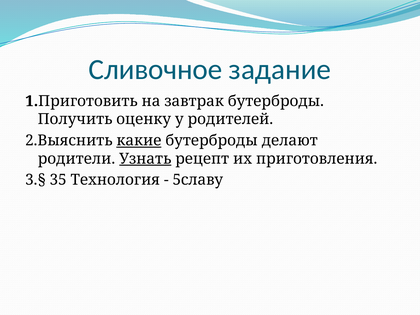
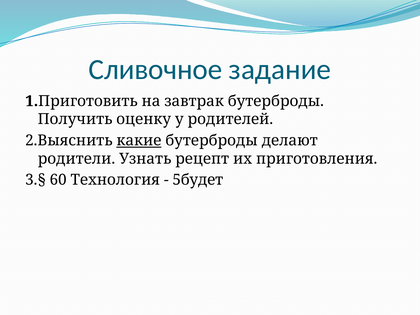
Узнать underline: present -> none (145, 159)
35: 35 -> 60 (58, 180)
5славу: 5славу -> 5будет (198, 180)
